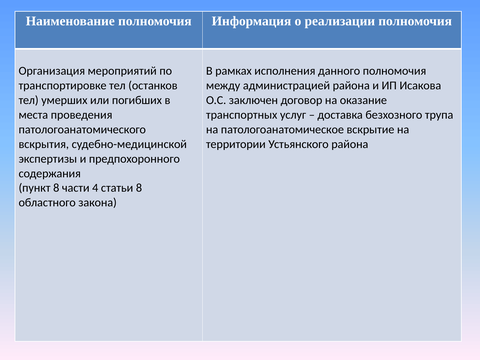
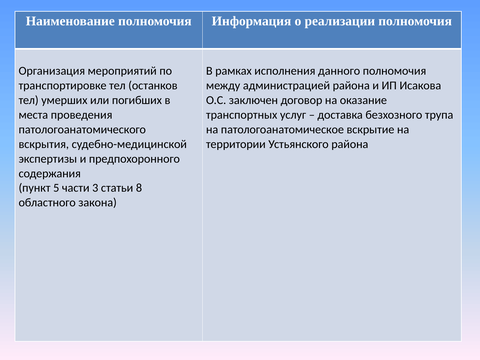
пункт 8: 8 -> 5 (56, 188)
4: 4 -> 3 (95, 188)
